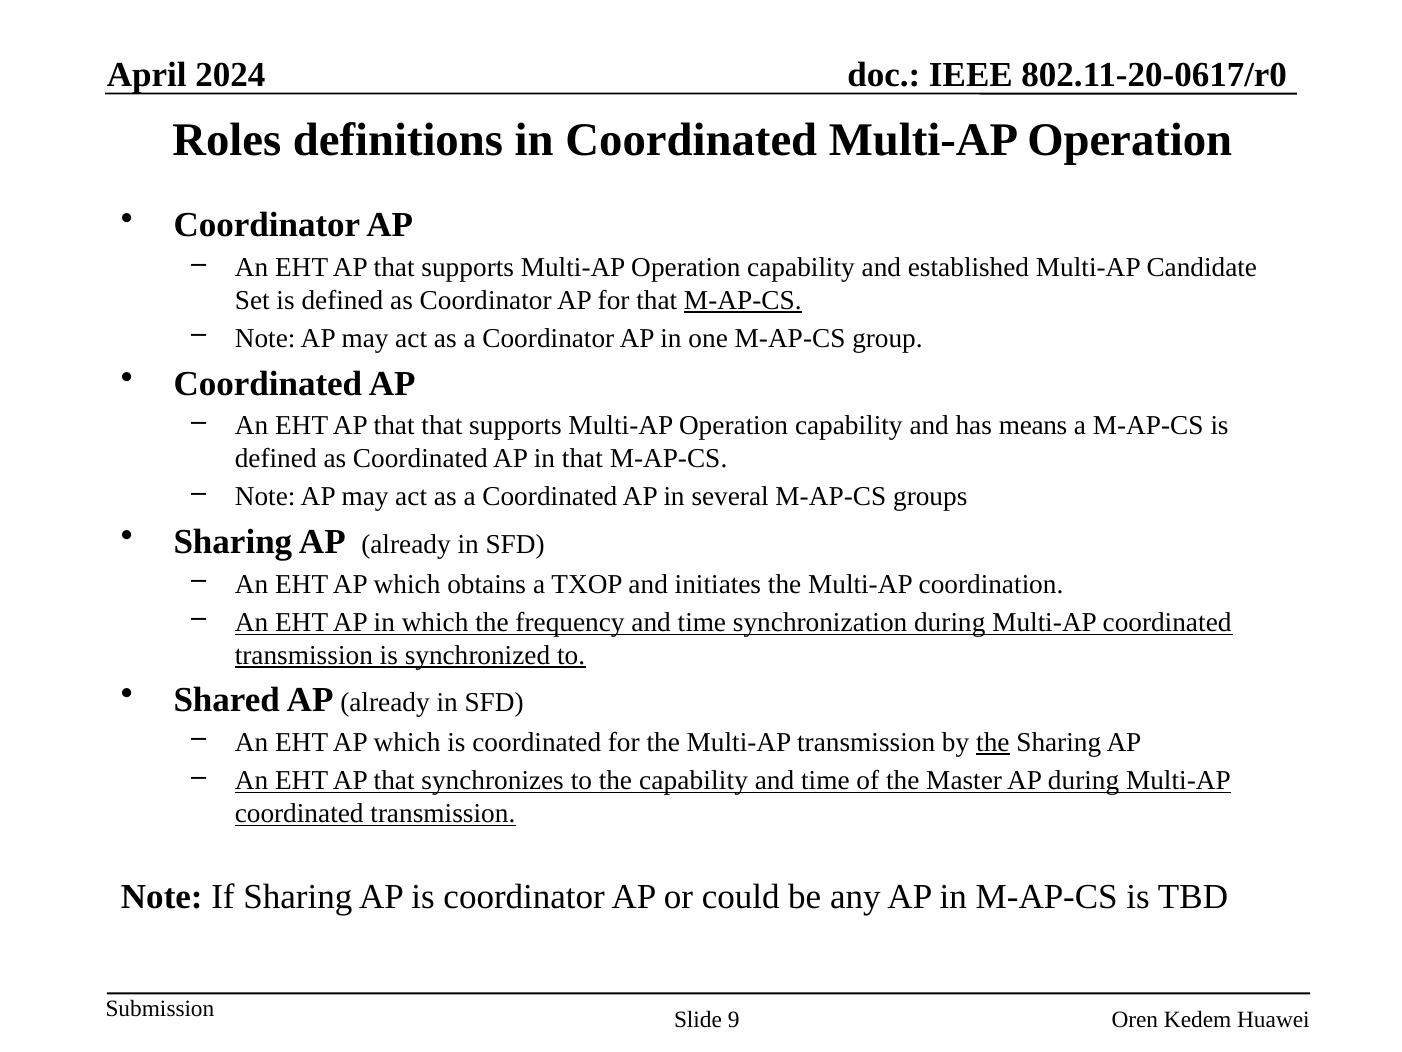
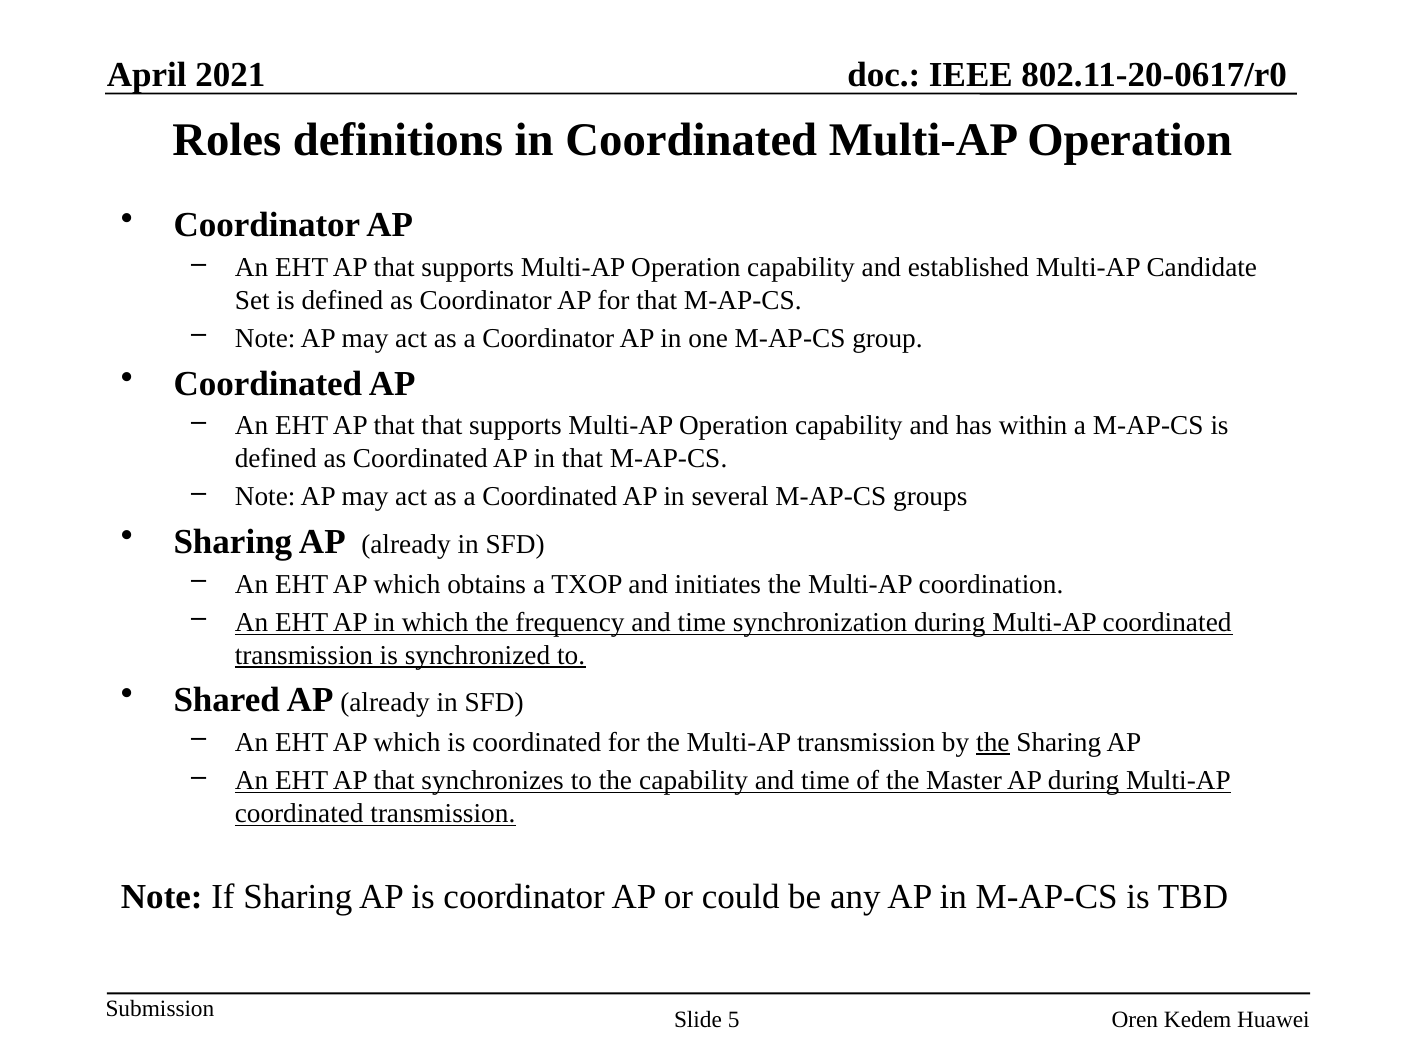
2024: 2024 -> 2021 (230, 75)
M-AP-CS underline: present -> none (743, 300)
means: means -> within (1033, 426)
9: 9 -> 5 (734, 1020)
